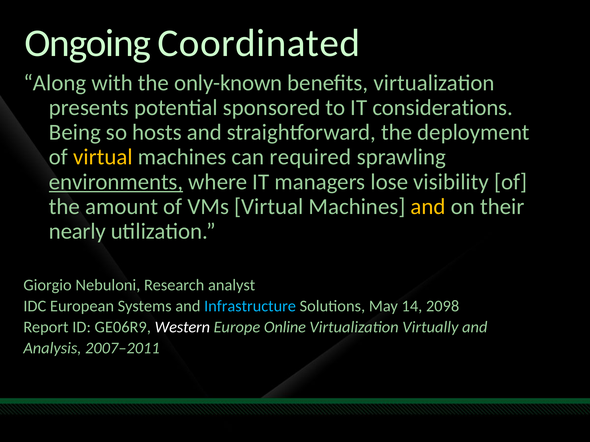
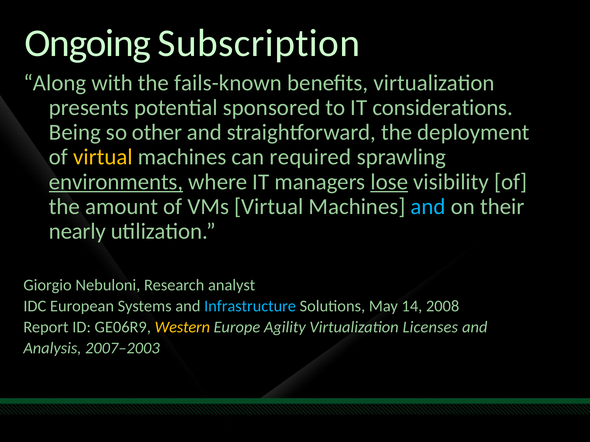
Coordinated: Coordinated -> Subscription (259, 43)
only-known: only-known -> fails-known (228, 83)
hosts: hosts -> other (157, 132)
lose underline: none -> present (389, 182)
and colour: yellow -> light blue (428, 207)
2098: 2098 -> 2008 (443, 307)
Western colour: white -> yellow (182, 327)
Online: Online -> Agility (285, 327)
Virtually: Virtually -> Licenses (430, 327)
2007–2011: 2007–2011 -> 2007–2003 (122, 348)
